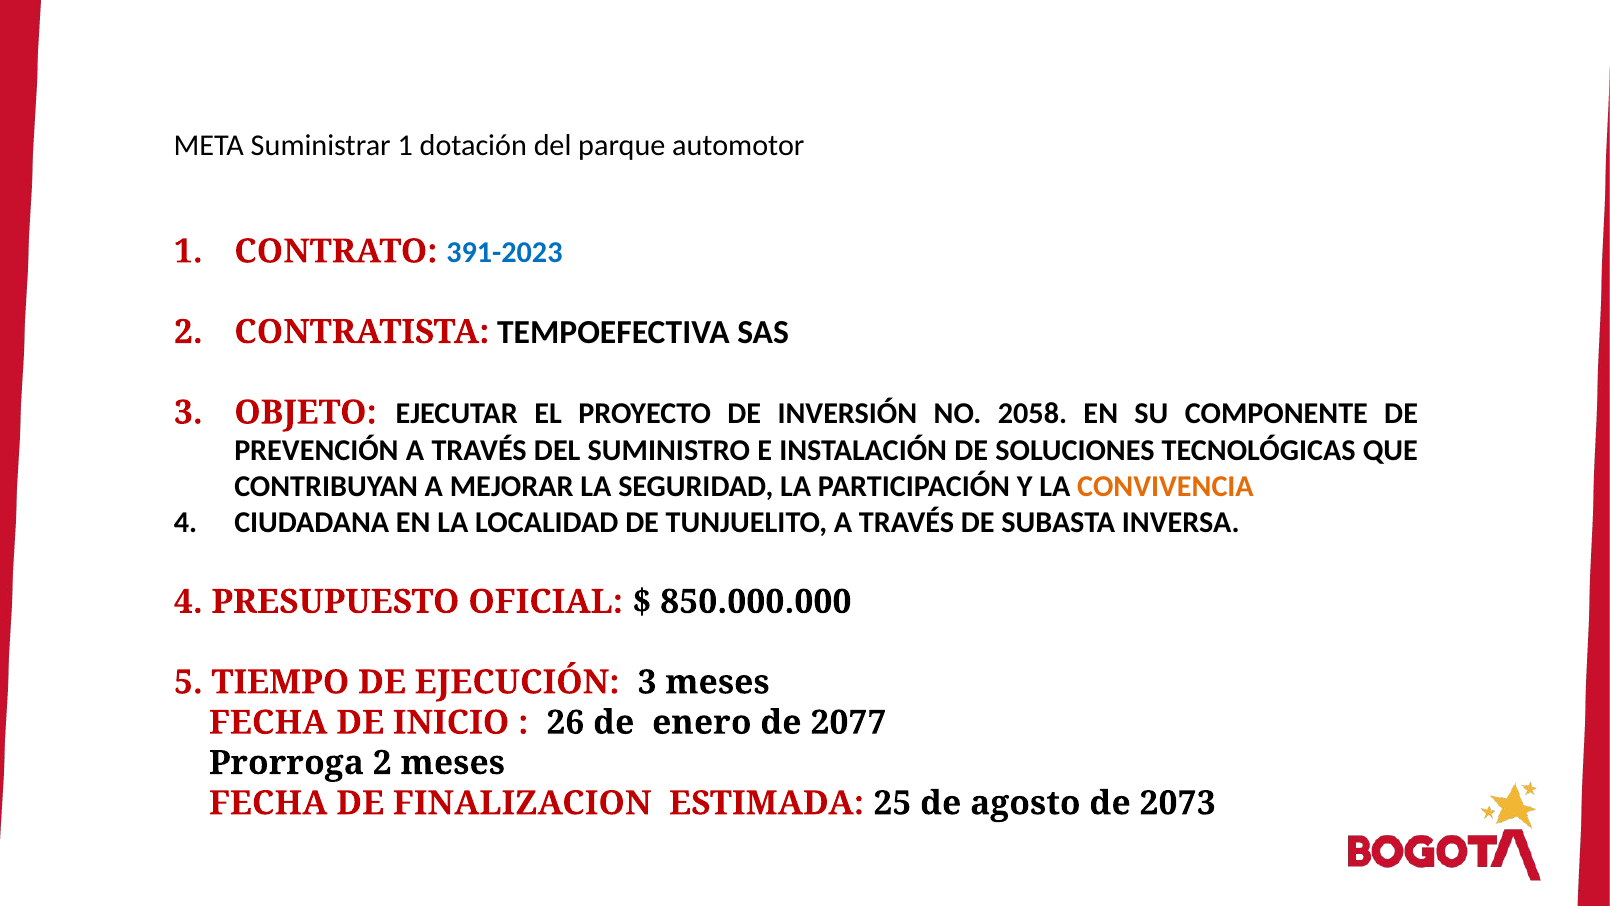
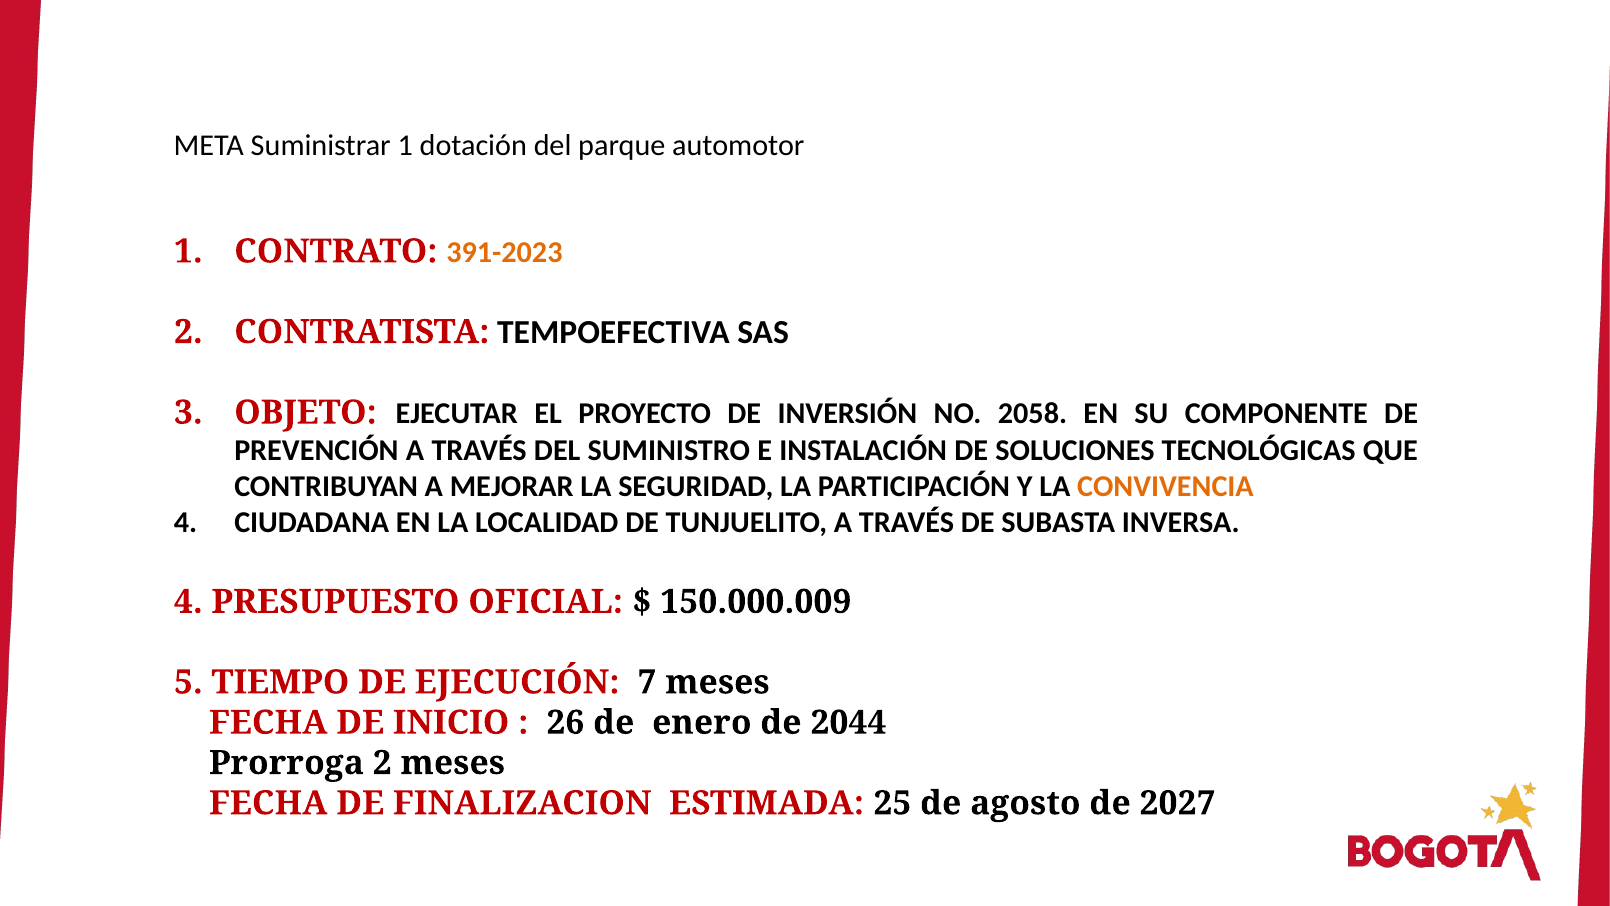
391-2023 colour: blue -> orange (504, 252)
850.000.000: 850.000.000 -> 150.000.009 (756, 602)
EJECUCIÓN 3: 3 -> 7 (647, 682)
2077: 2077 -> 2044 (848, 722)
2073: 2073 -> 2027 (1178, 803)
